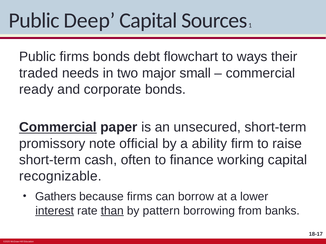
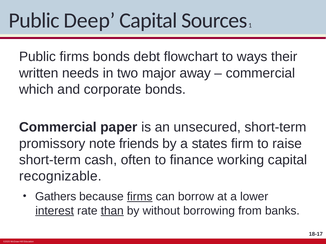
traded: traded -> written (39, 73)
small: small -> away (195, 73)
ready: ready -> which (36, 89)
Commercial underline: present -> none (58, 128)
official: official -> friends (139, 144)
ability: ability -> states (210, 144)
firms underline: none -> present (140, 197)
pattern: pattern -> without (161, 211)
